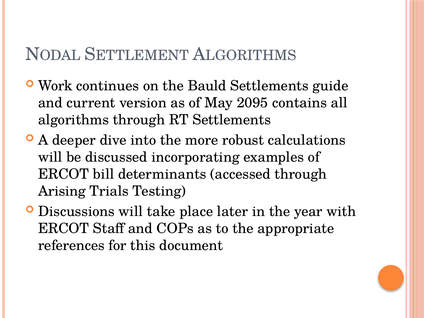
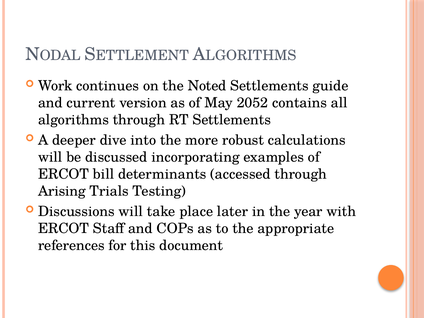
Bauld: Bauld -> Noted (207, 86)
2095: 2095 -> 2052 (252, 103)
